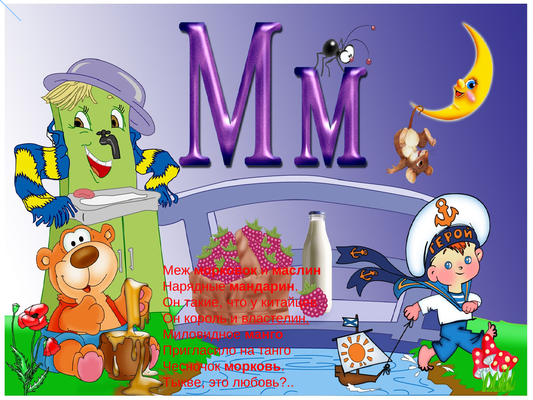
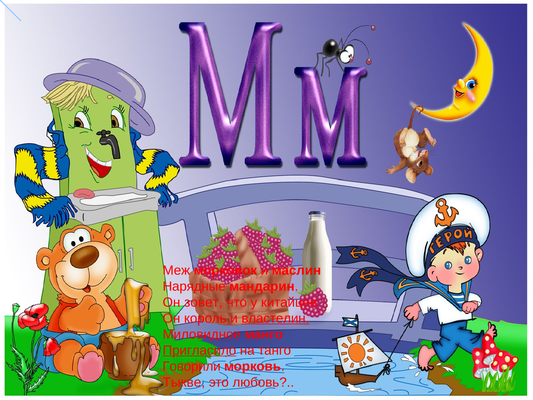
такие: такие -> зовет (203, 302)
Пригласило underline: none -> present (199, 350)
Чесночок: Чесночок -> Говорили (192, 366)
